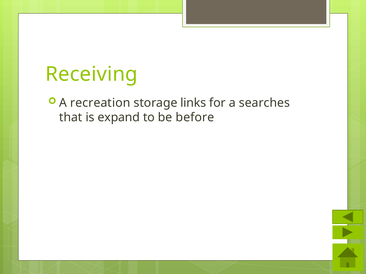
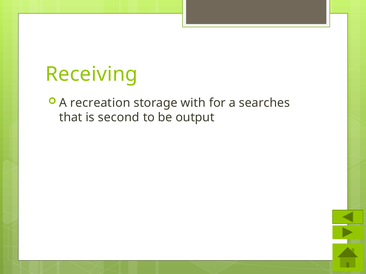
links: links -> with (193, 103)
expand: expand -> second (119, 118)
before: before -> output (195, 118)
